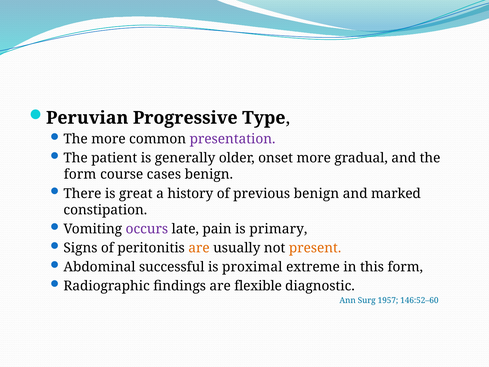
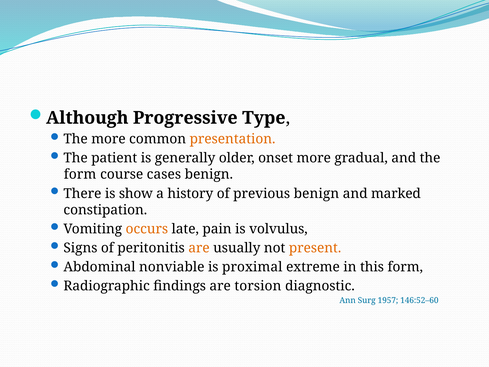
Peruvian: Peruvian -> Although (87, 118)
presentation colour: purple -> orange (233, 139)
great: great -> show (136, 193)
occurs colour: purple -> orange (147, 229)
primary: primary -> volvulus (278, 229)
successful: successful -> nonviable (172, 267)
flexible: flexible -> torsion (258, 286)
